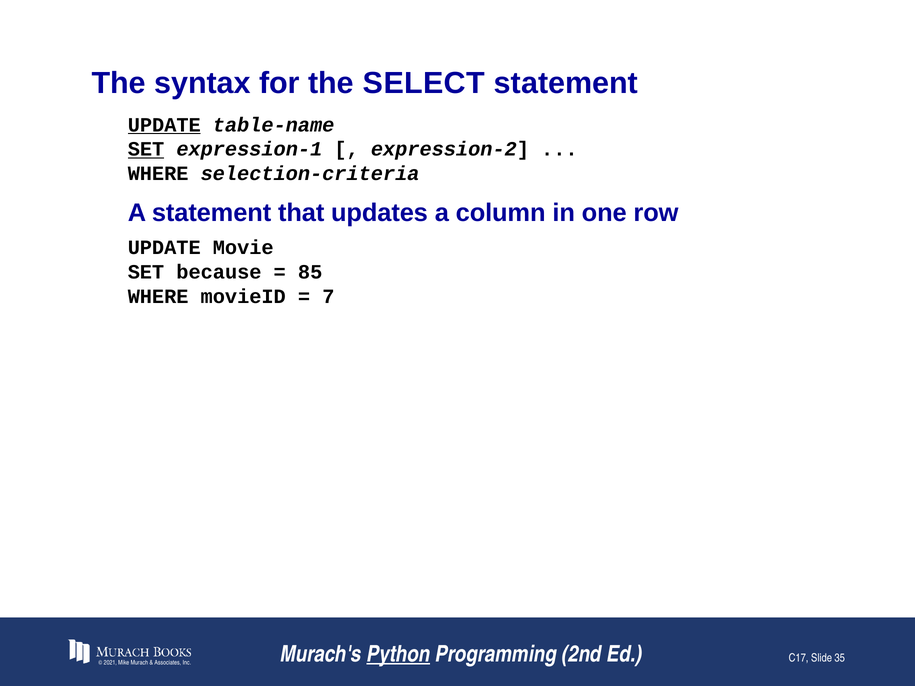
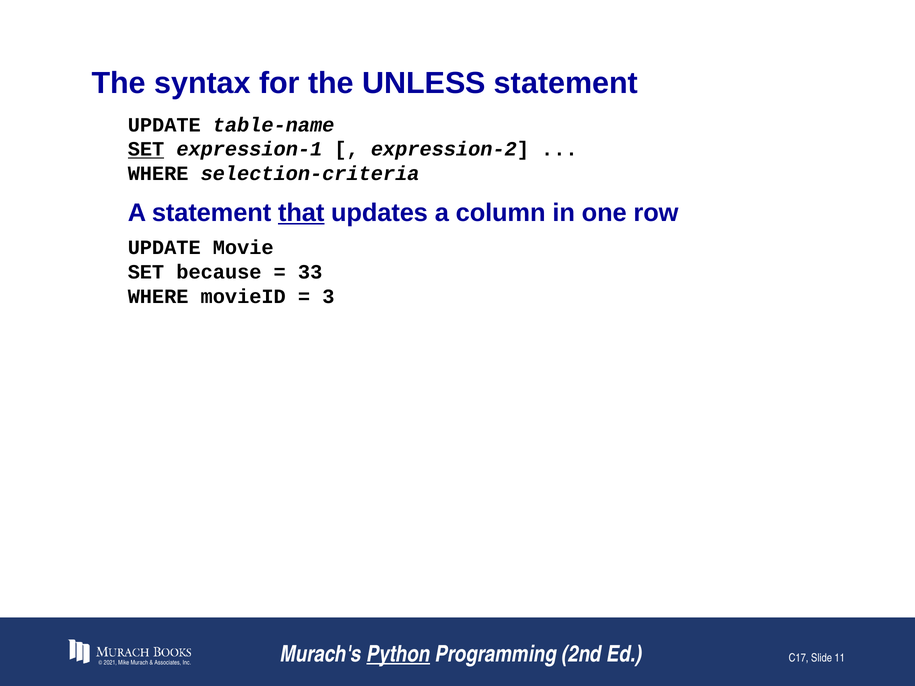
SELECT: SELECT -> UNLESS (424, 83)
UPDATE underline: present -> none (164, 125)
that underline: none -> present (301, 213)
85: 85 -> 33 (310, 272)
7: 7 -> 3 (328, 296)
35: 35 -> 11 (840, 658)
